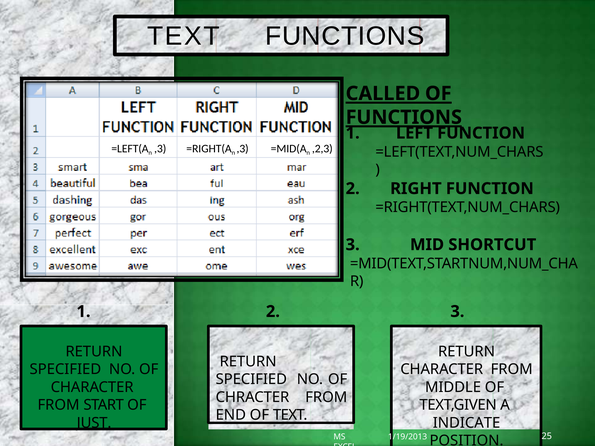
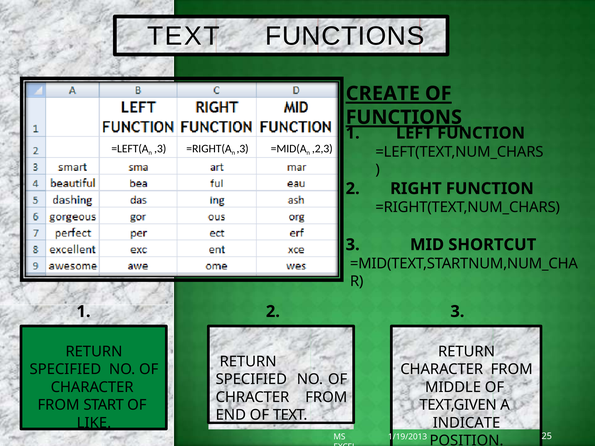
CALLED: CALLED -> CREATE (383, 94)
JUST: JUST -> LIKE (94, 423)
